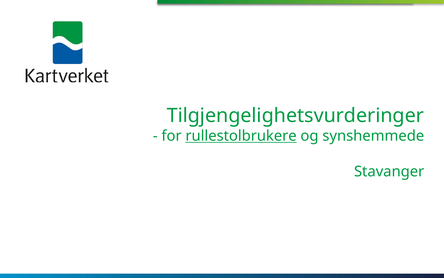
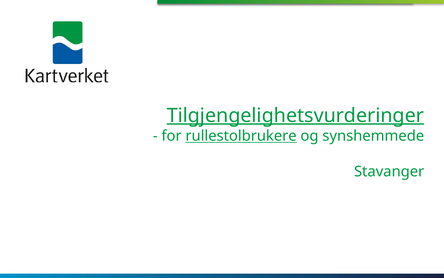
Tilgjengelighetsvurderinger underline: none -> present (295, 115)
